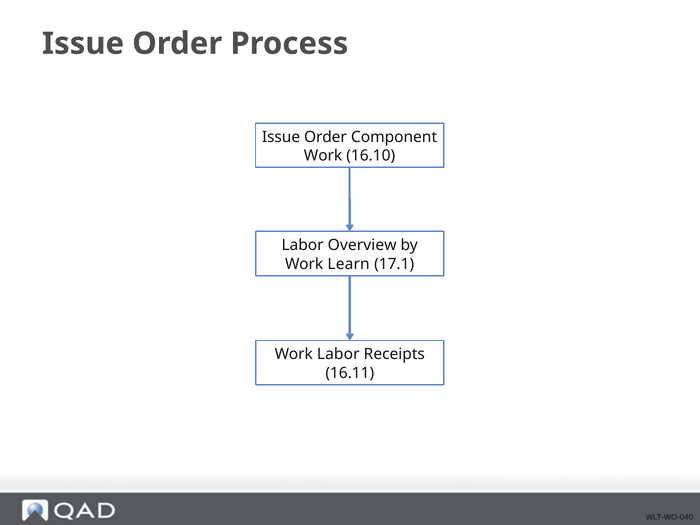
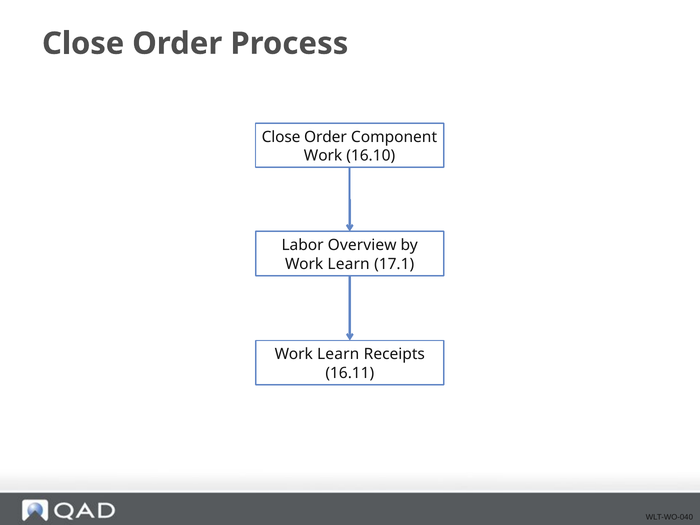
Issue: Issue -> Close (83, 44)
Issue: Issue -> Close (281, 137)
Labor: Labor -> Learn (338, 354)
